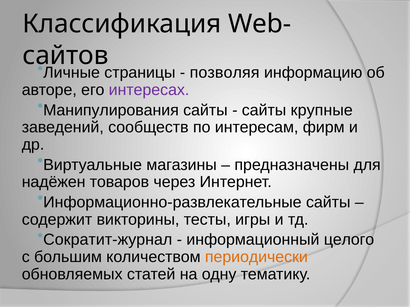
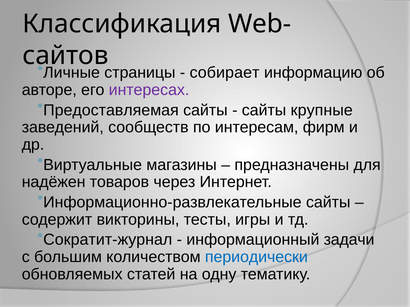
позволяя: позволяя -> собирает (225, 73)
Манипулирования: Манипулирования -> Предоставляемая (111, 110)
целого: целого -> задачи (349, 240)
периодически colour: orange -> blue (256, 257)
